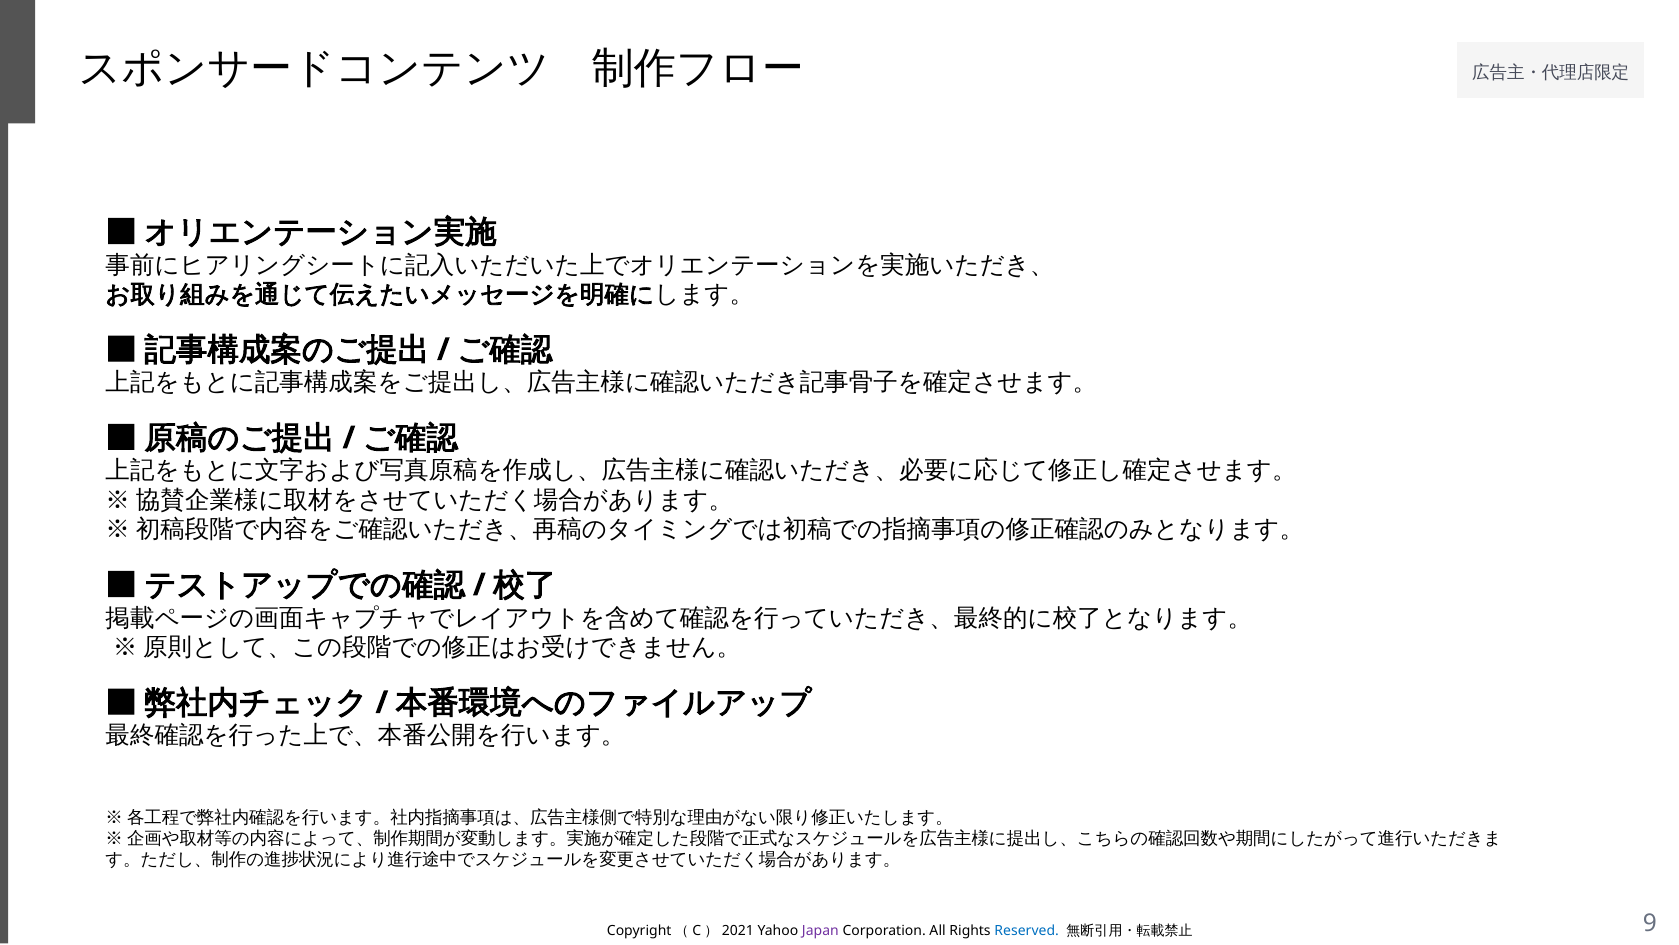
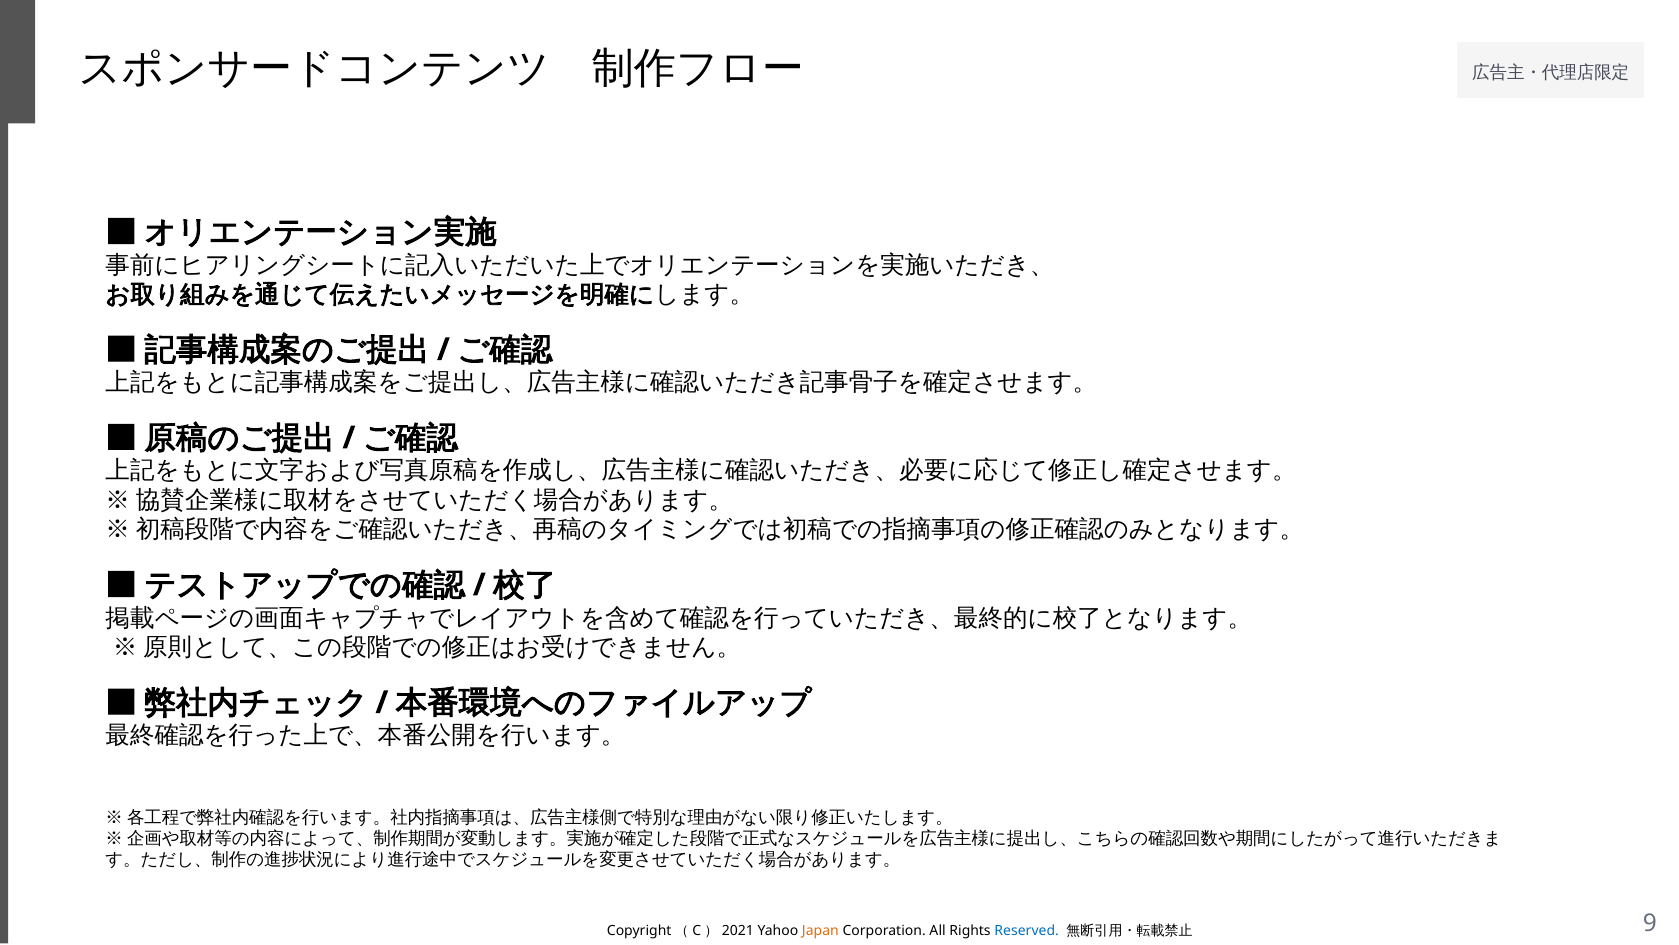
Japan colour: purple -> orange (820, 930)
